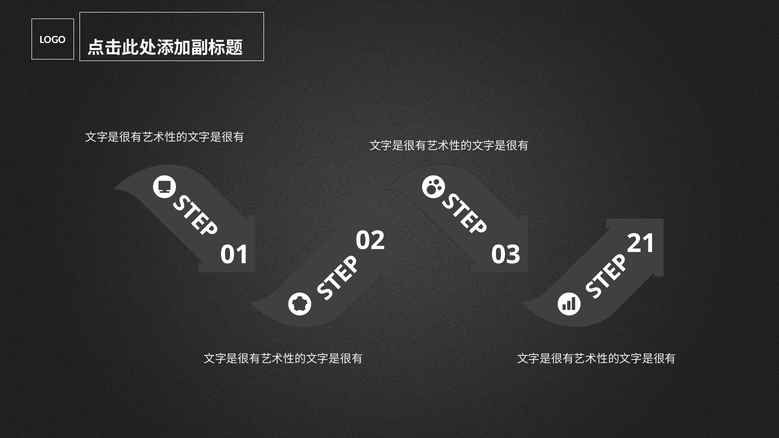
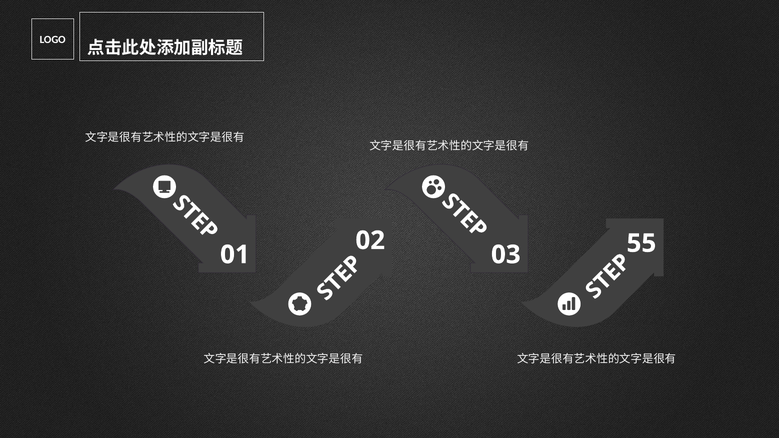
21: 21 -> 55 (641, 243)
